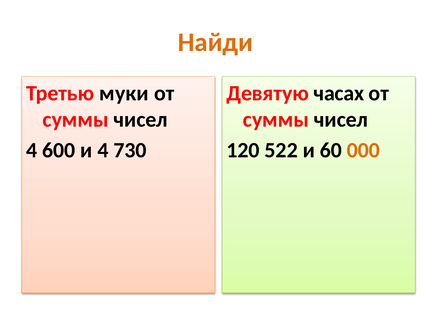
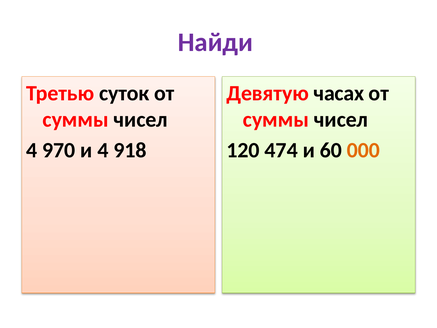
Найди colour: orange -> purple (215, 42)
муки: муки -> суток (124, 93)
600: 600 -> 970 (59, 150)
730: 730 -> 918 (130, 150)
522: 522 -> 474 (281, 150)
